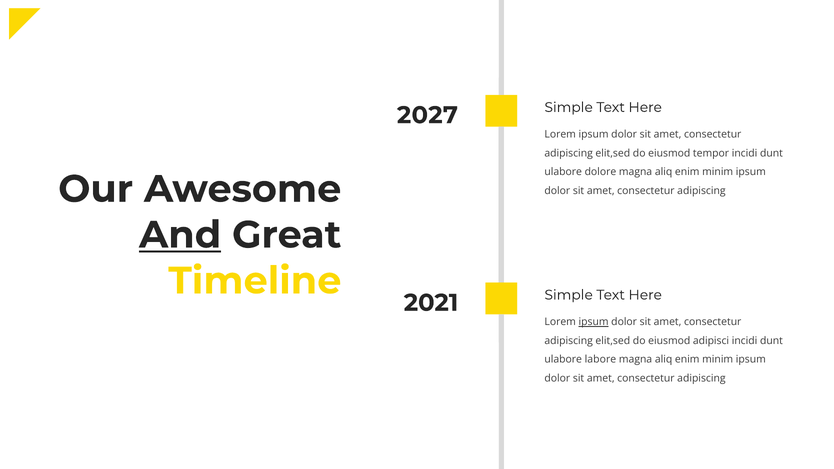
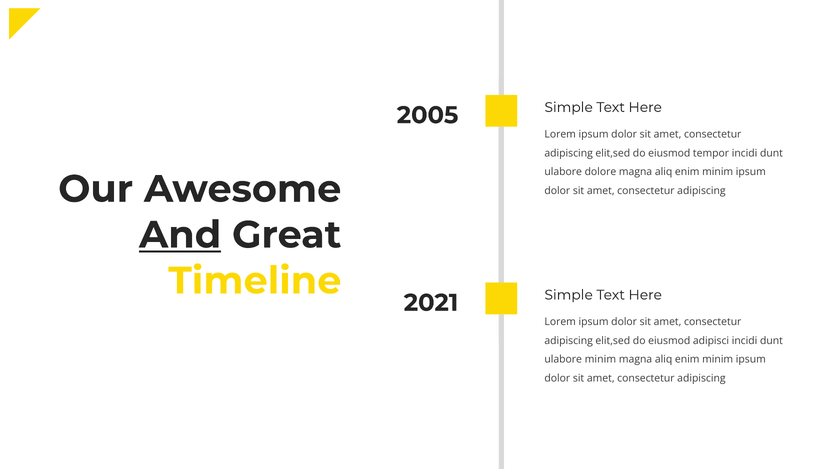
2027: 2027 -> 2005 (428, 115)
ipsum underline: present -> none (594, 322)
ulabore labore: labore -> minim (600, 360)
